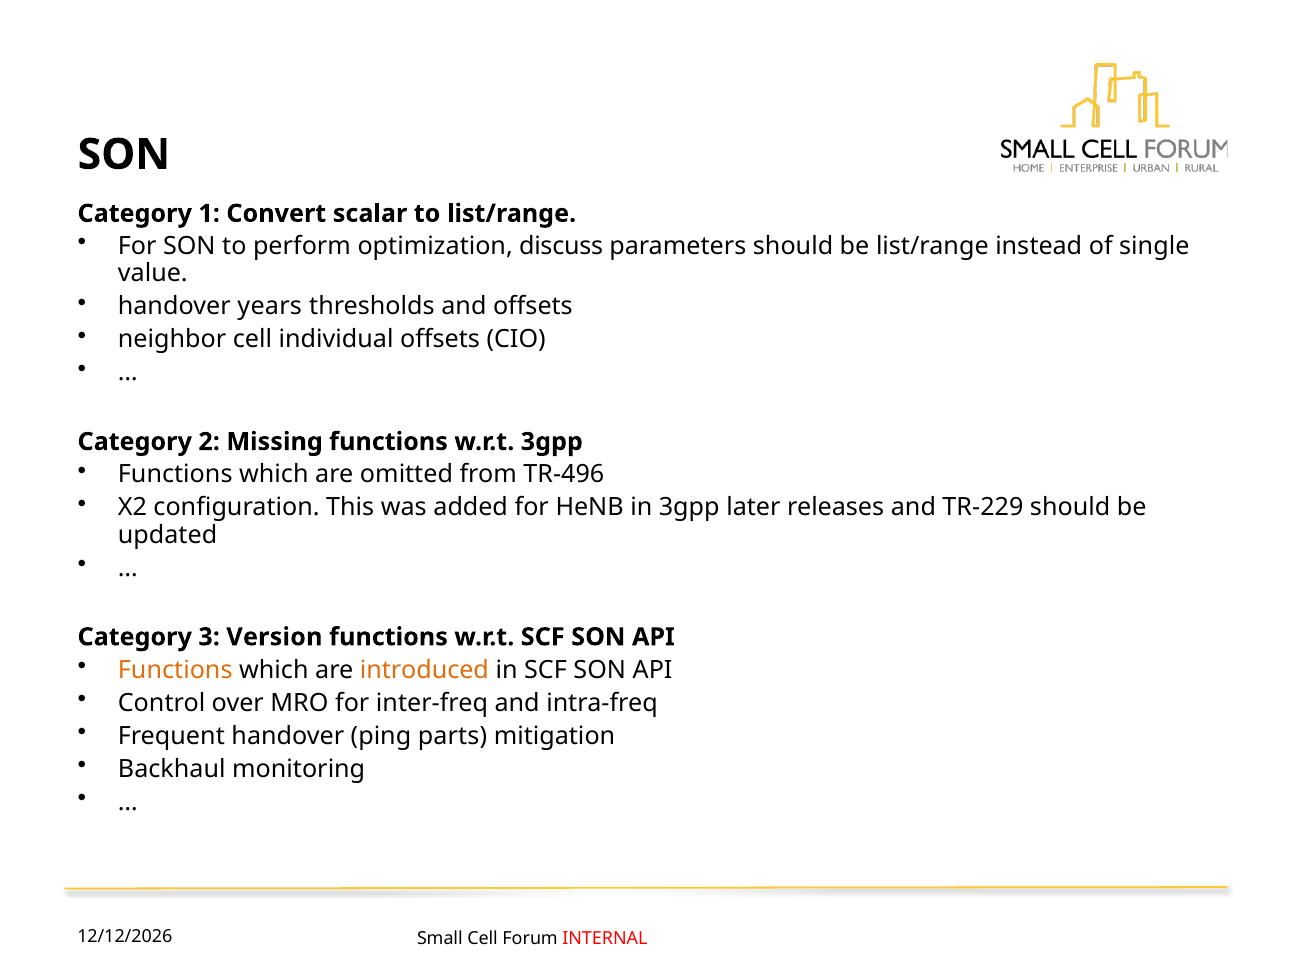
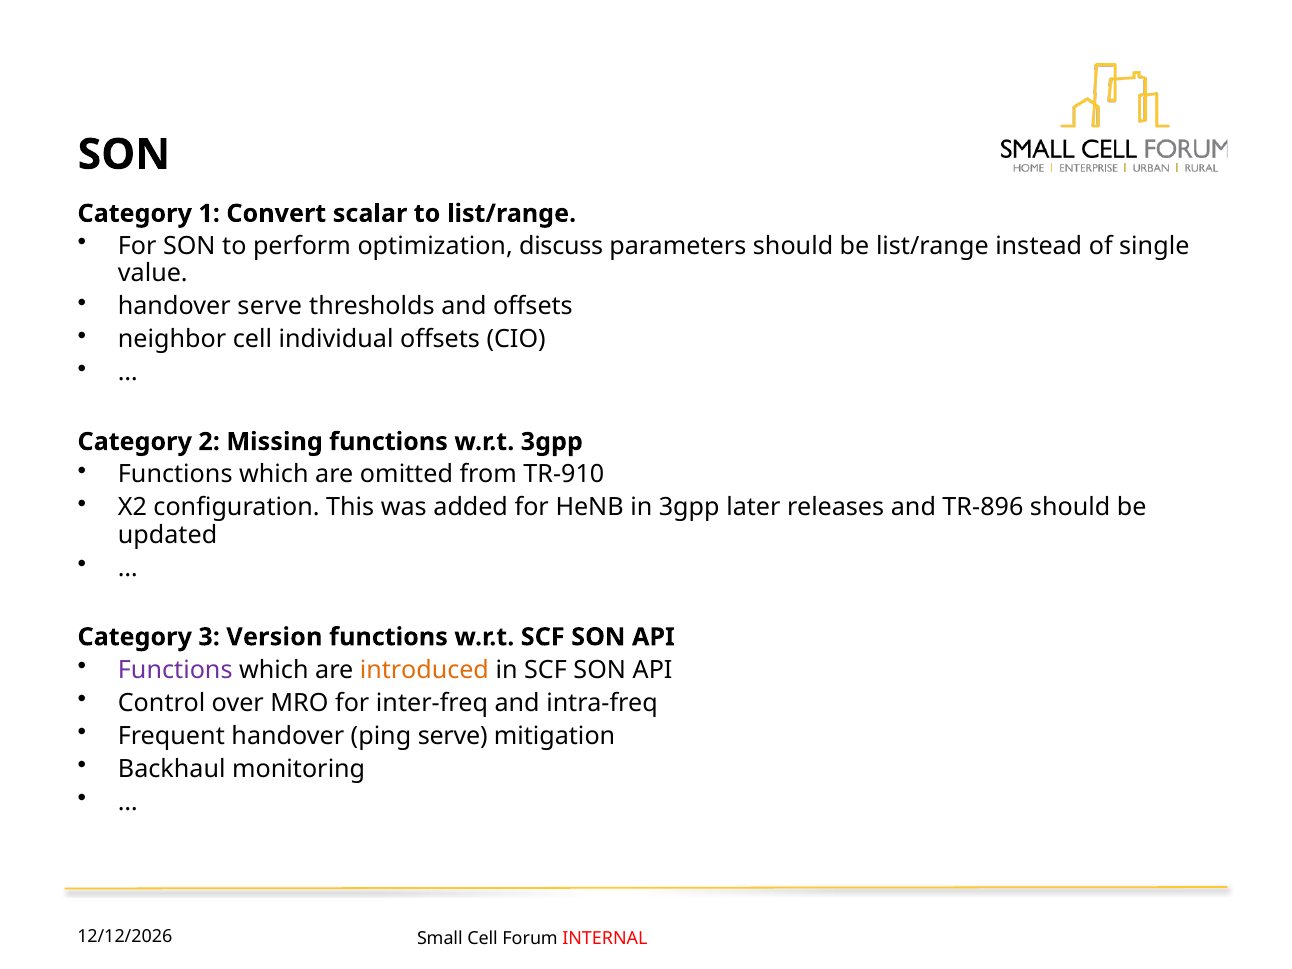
handover years: years -> serve (270, 307)
TR-496: TR-496 -> TR-910 (564, 475)
TR-229: TR-229 -> TR-896 (983, 508)
Functions colour: orange -> purple (175, 670)
ping parts: parts -> serve (453, 736)
